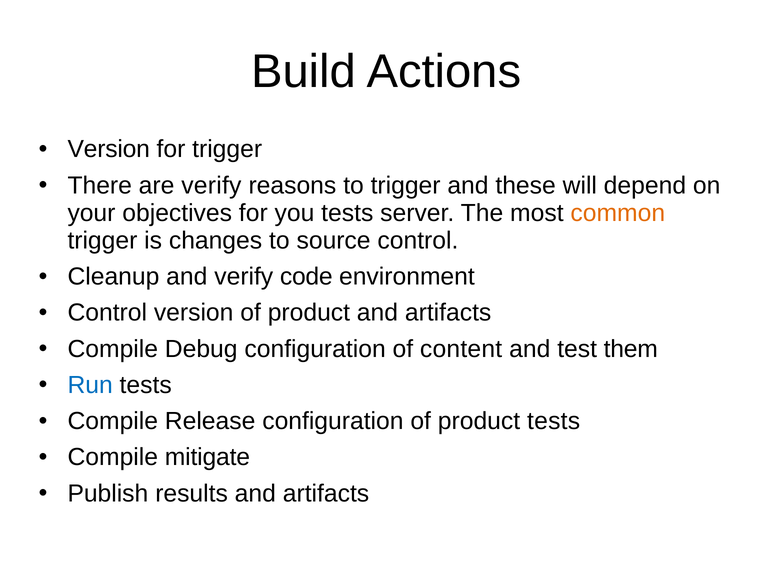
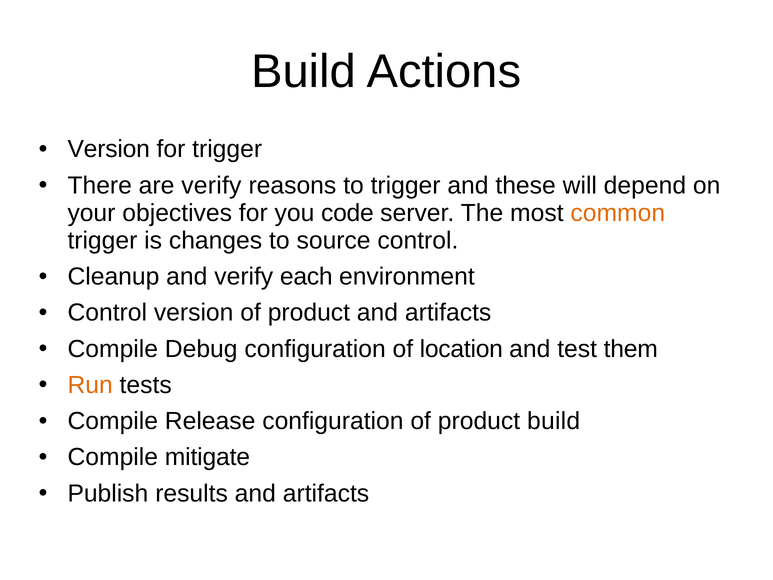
you tests: tests -> code (347, 213)
code: code -> each (306, 276)
content: content -> location (461, 349)
Run colour: blue -> orange (90, 385)
product tests: tests -> build (554, 421)
